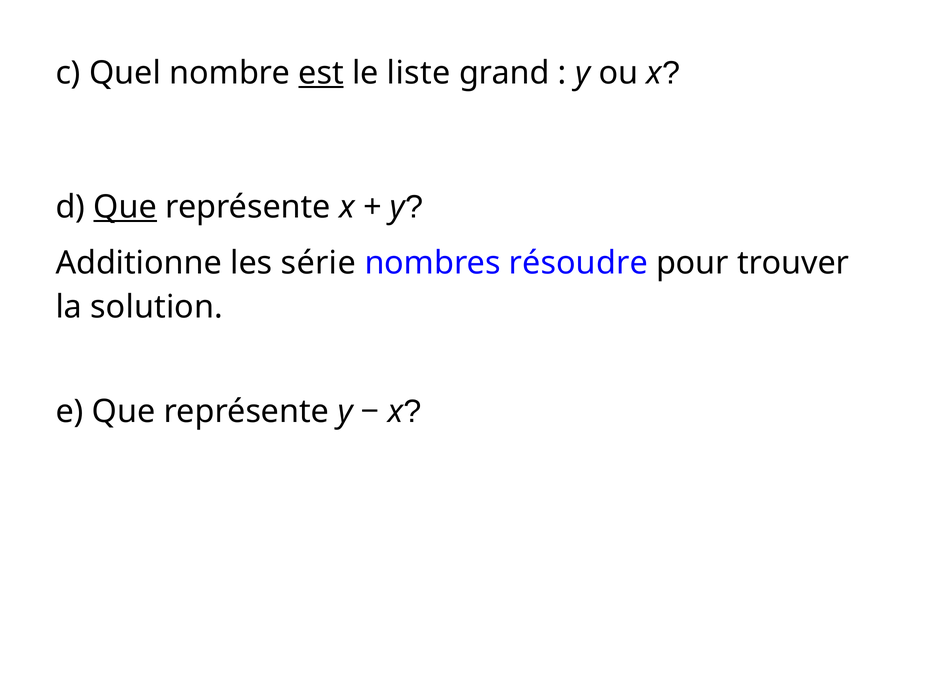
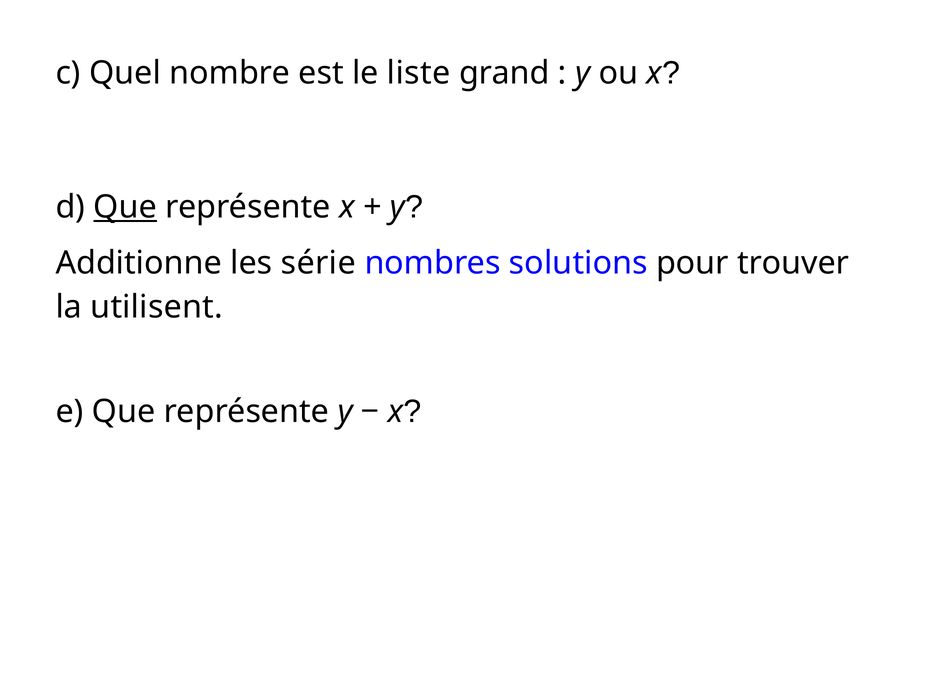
est underline: present -> none (321, 73)
résoudre: résoudre -> solutions (578, 263)
solution: solution -> utilisent (157, 307)
